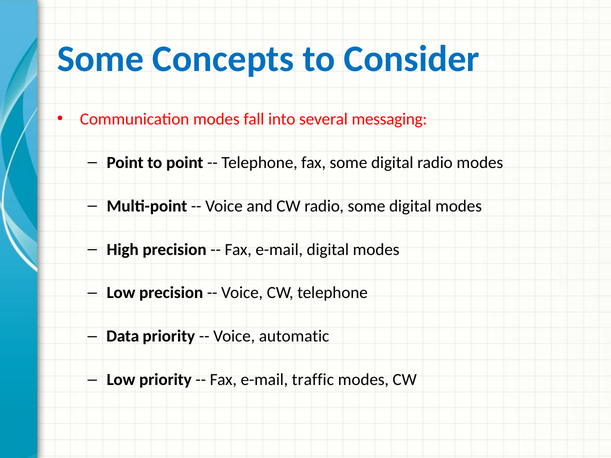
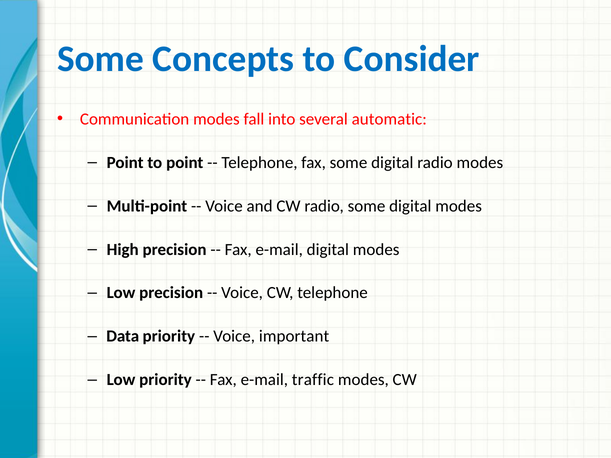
messaging: messaging -> automatic (389, 119)
automatic: automatic -> important (294, 337)
